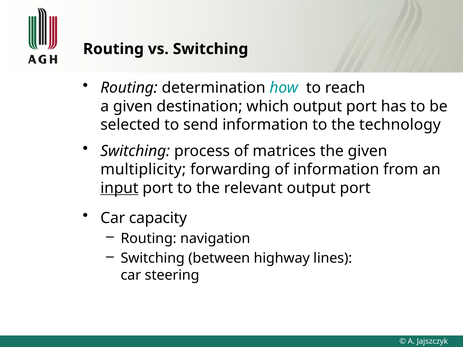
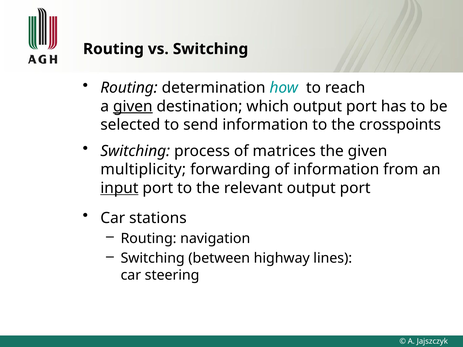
given underline: none -> present (133, 106)
technology: technology -> crosspoints (400, 125)
capacity: capacity -> stations (158, 218)
